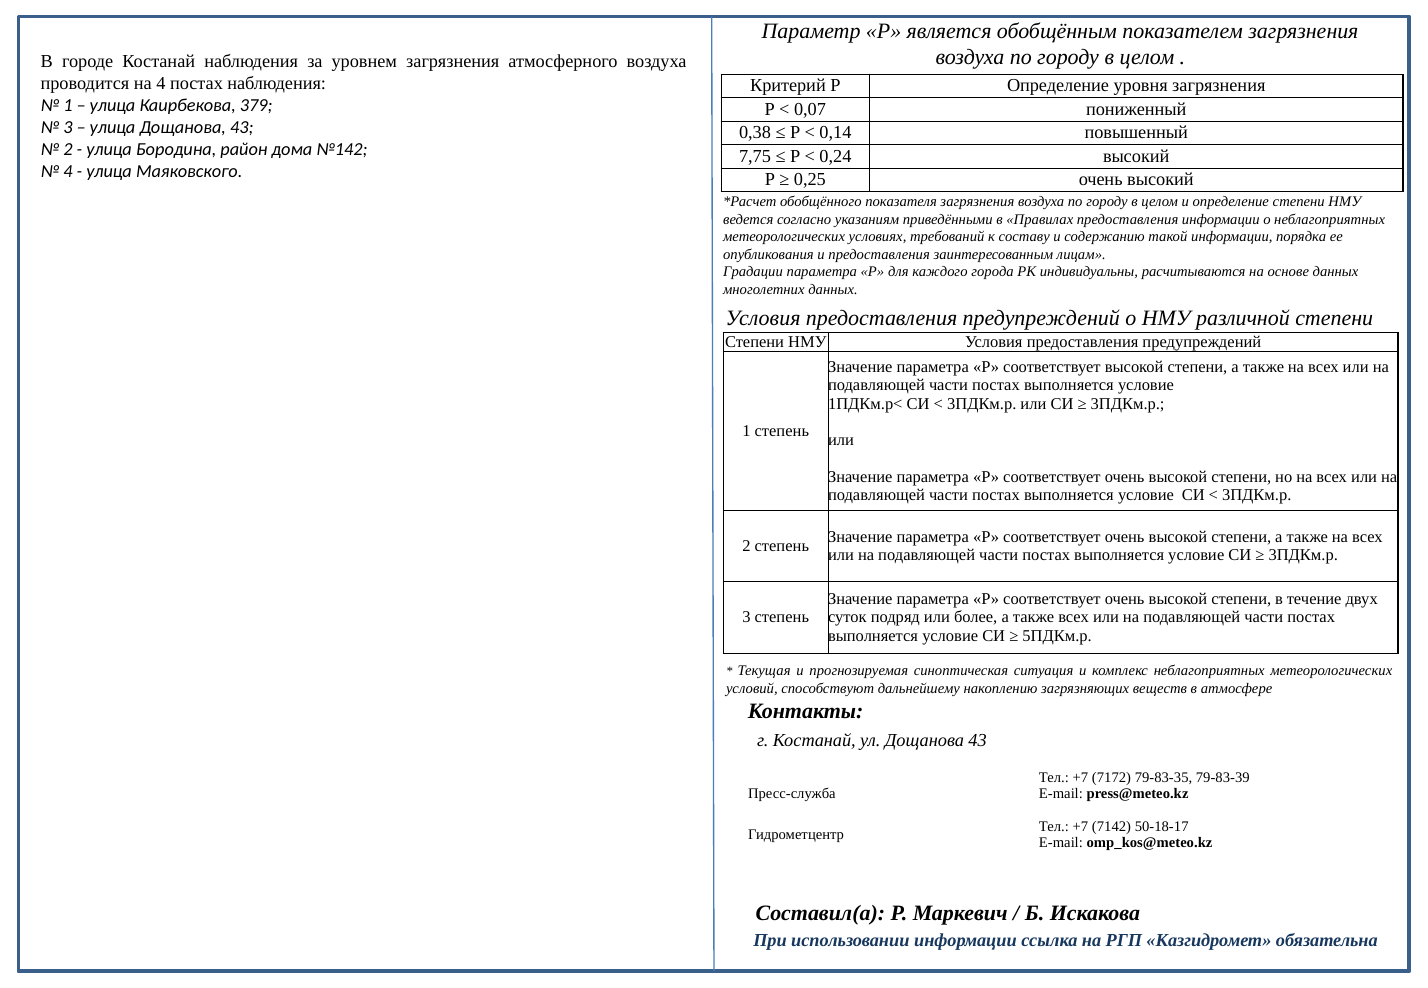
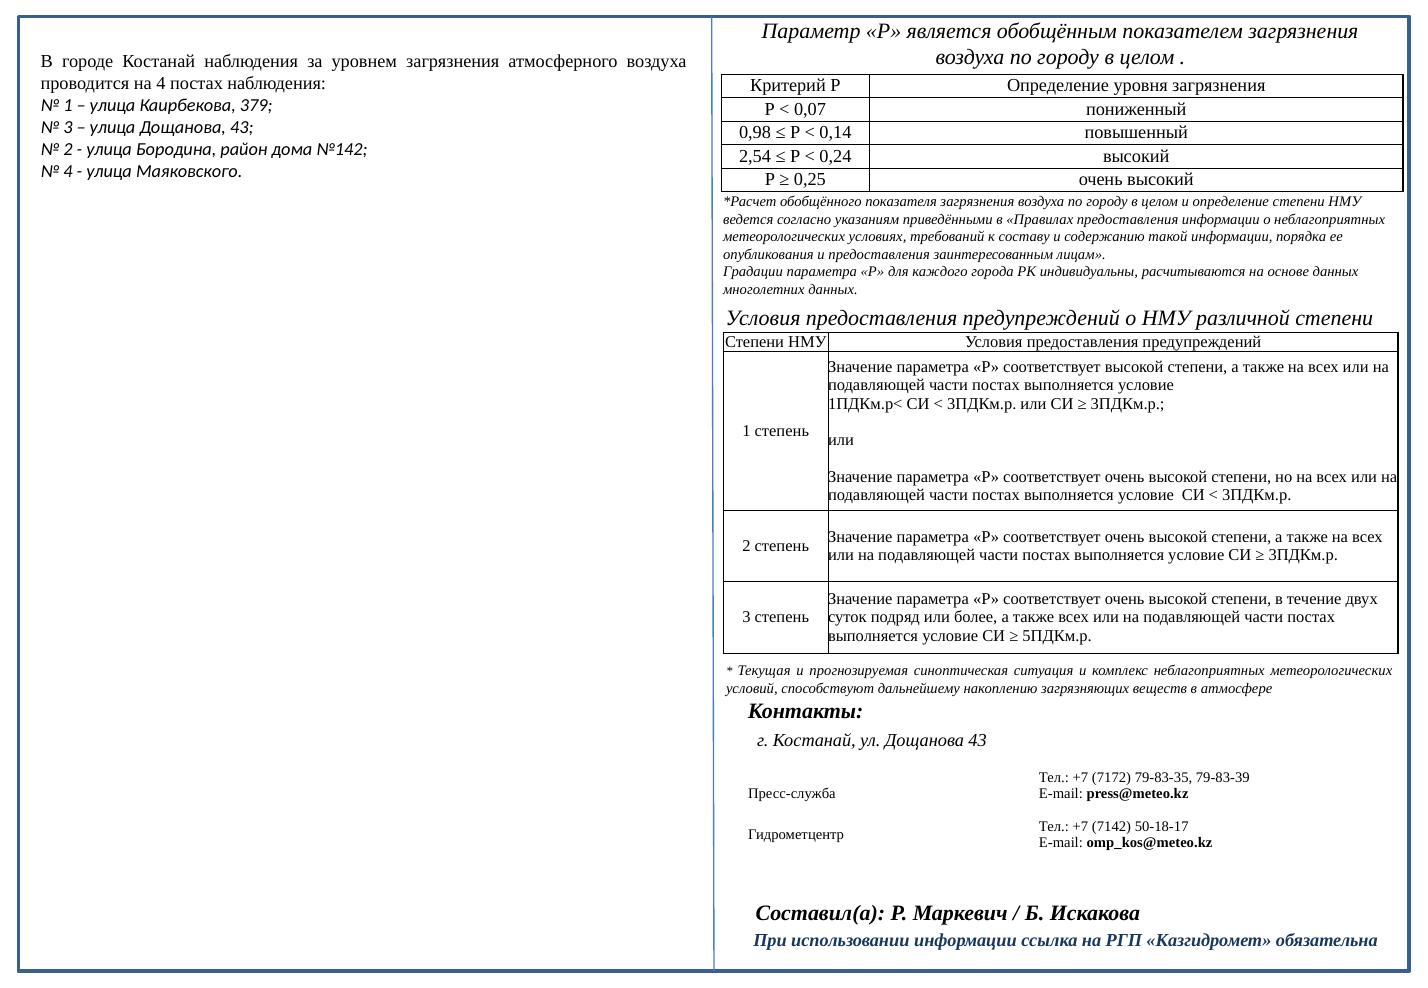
0,38: 0,38 -> 0,98 (755, 133)
7,75: 7,75 -> 2,54 (755, 156)
